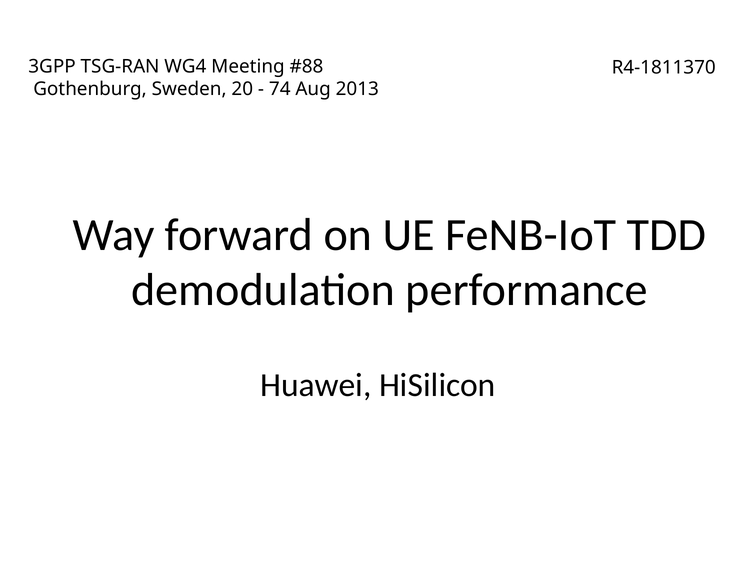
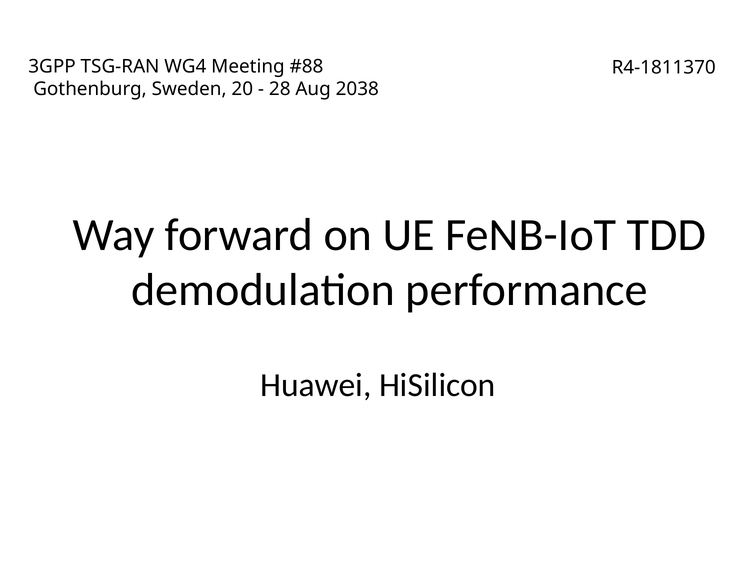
74: 74 -> 28 (280, 89)
2013: 2013 -> 2038 (357, 89)
